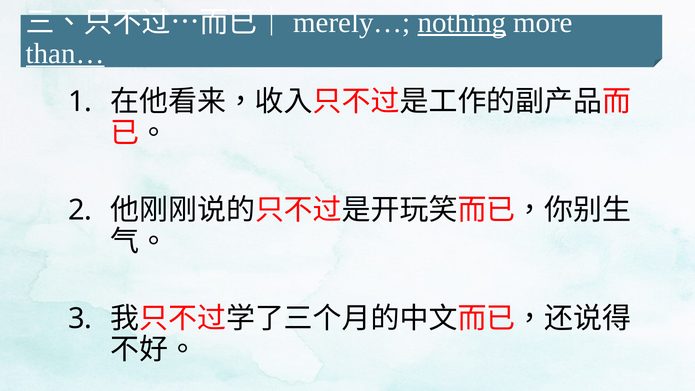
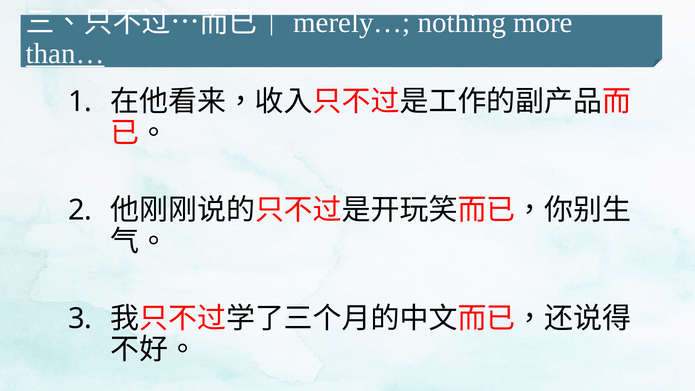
nothing underline: present -> none (462, 23)
